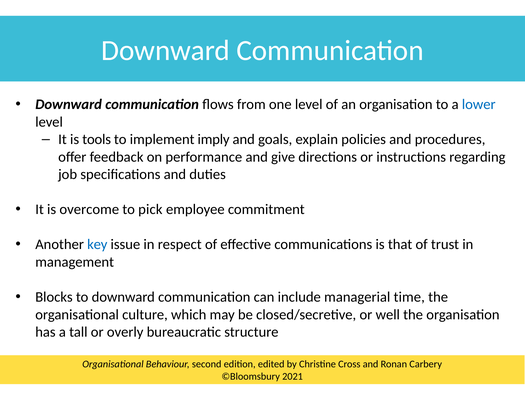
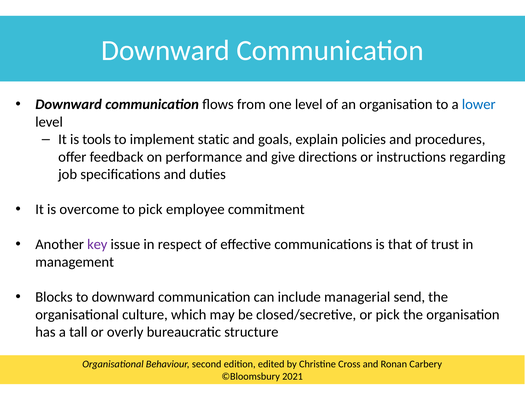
imply: imply -> static (214, 139)
key colour: blue -> purple (97, 244)
time: time -> send (409, 297)
or well: well -> pick (388, 314)
